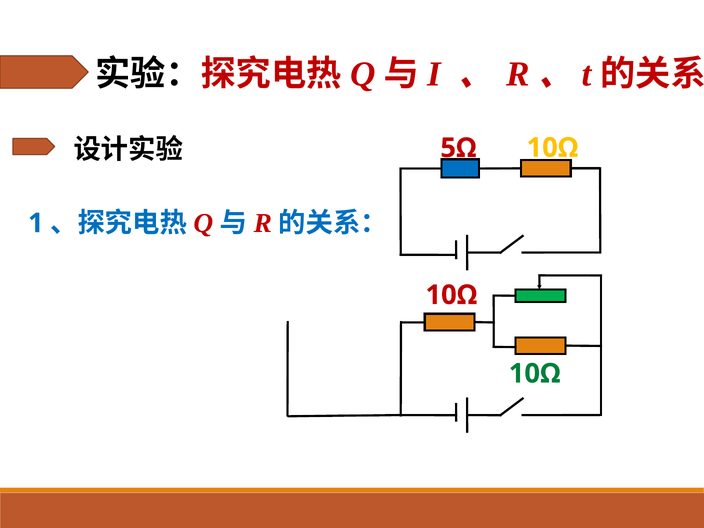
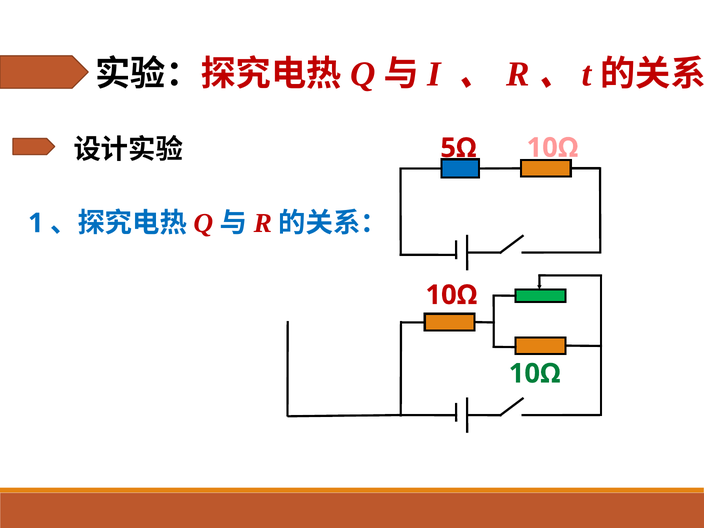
10Ω colour: yellow -> pink (553, 148)
